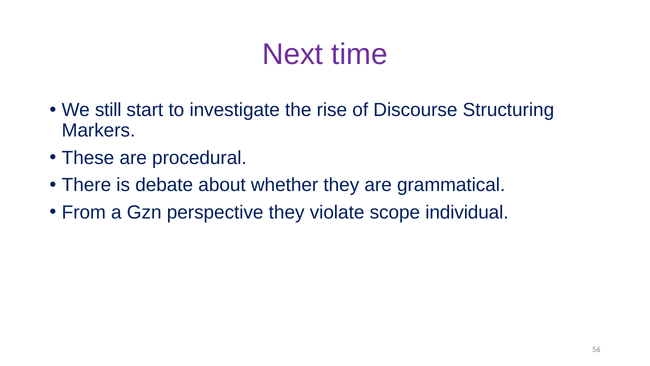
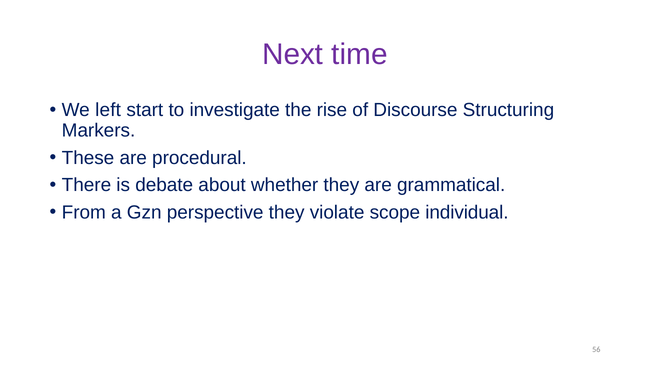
still: still -> left (108, 110)
